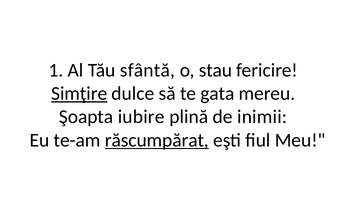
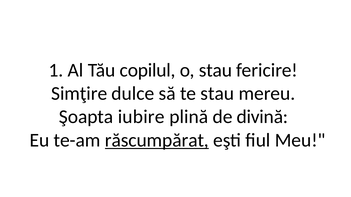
sfântă: sfântă -> copilul (148, 70)
Simţire underline: present -> none (79, 94)
te gata: gata -> stau (217, 94)
inimii: inimii -> divină (262, 117)
